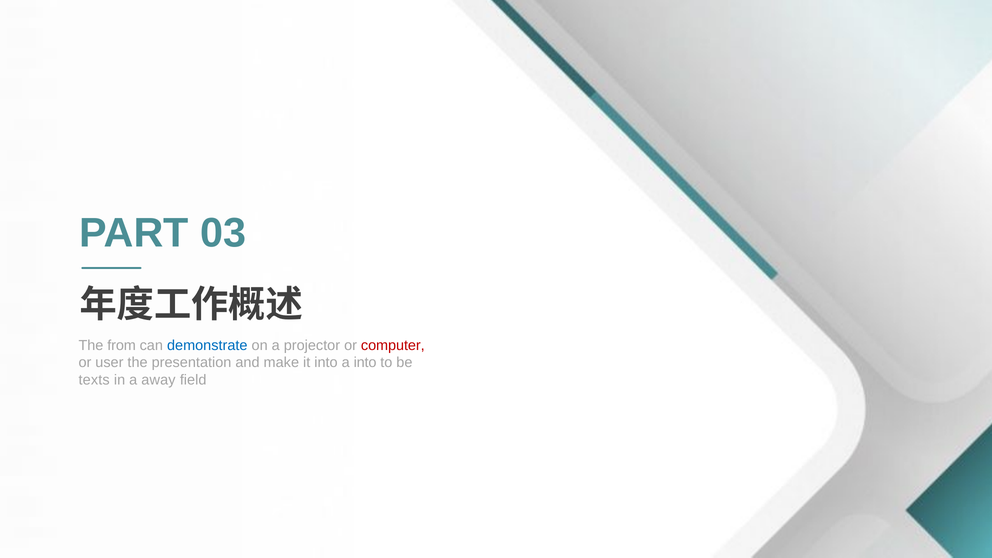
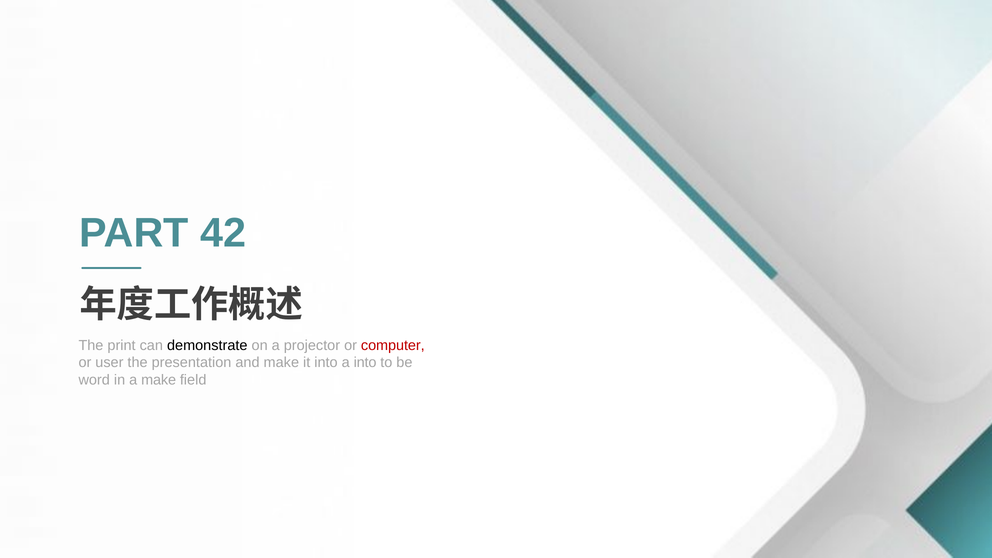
03: 03 -> 42 (223, 233)
from: from -> print (122, 345)
demonstrate colour: blue -> black (207, 345)
texts: texts -> word (94, 380)
a away: away -> make (159, 380)
